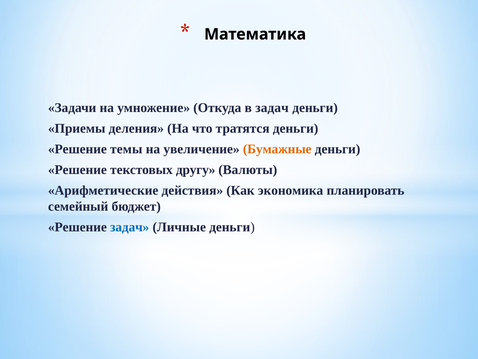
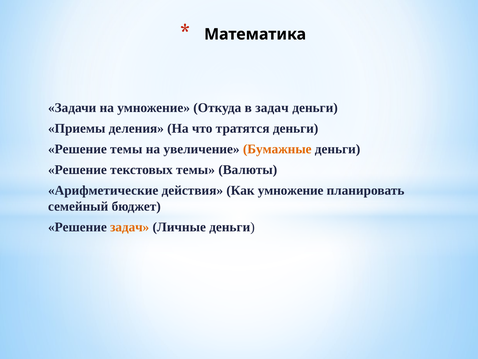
текстовых другу: другу -> темы (196, 170)
Как экономика: экономика -> умножение (291, 190)
задач colour: blue -> orange (130, 227)
